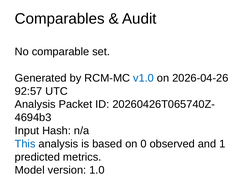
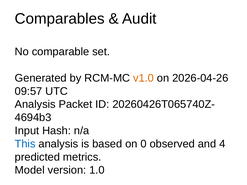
v1.0 colour: blue -> orange (144, 78)
92:57: 92:57 -> 09:57 (29, 91)
1: 1 -> 4 (222, 144)
